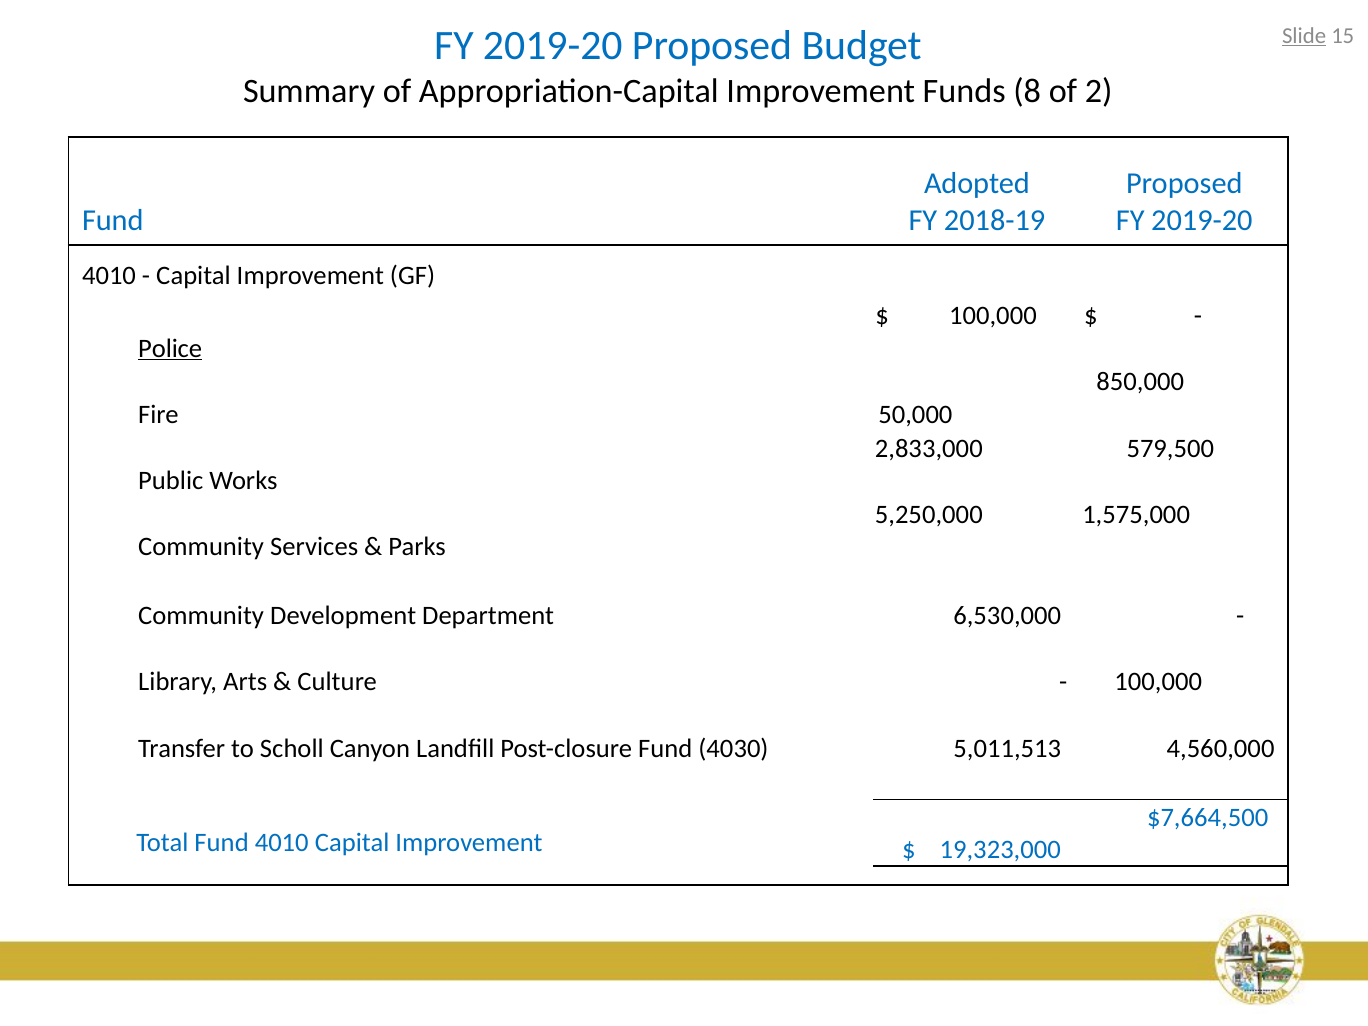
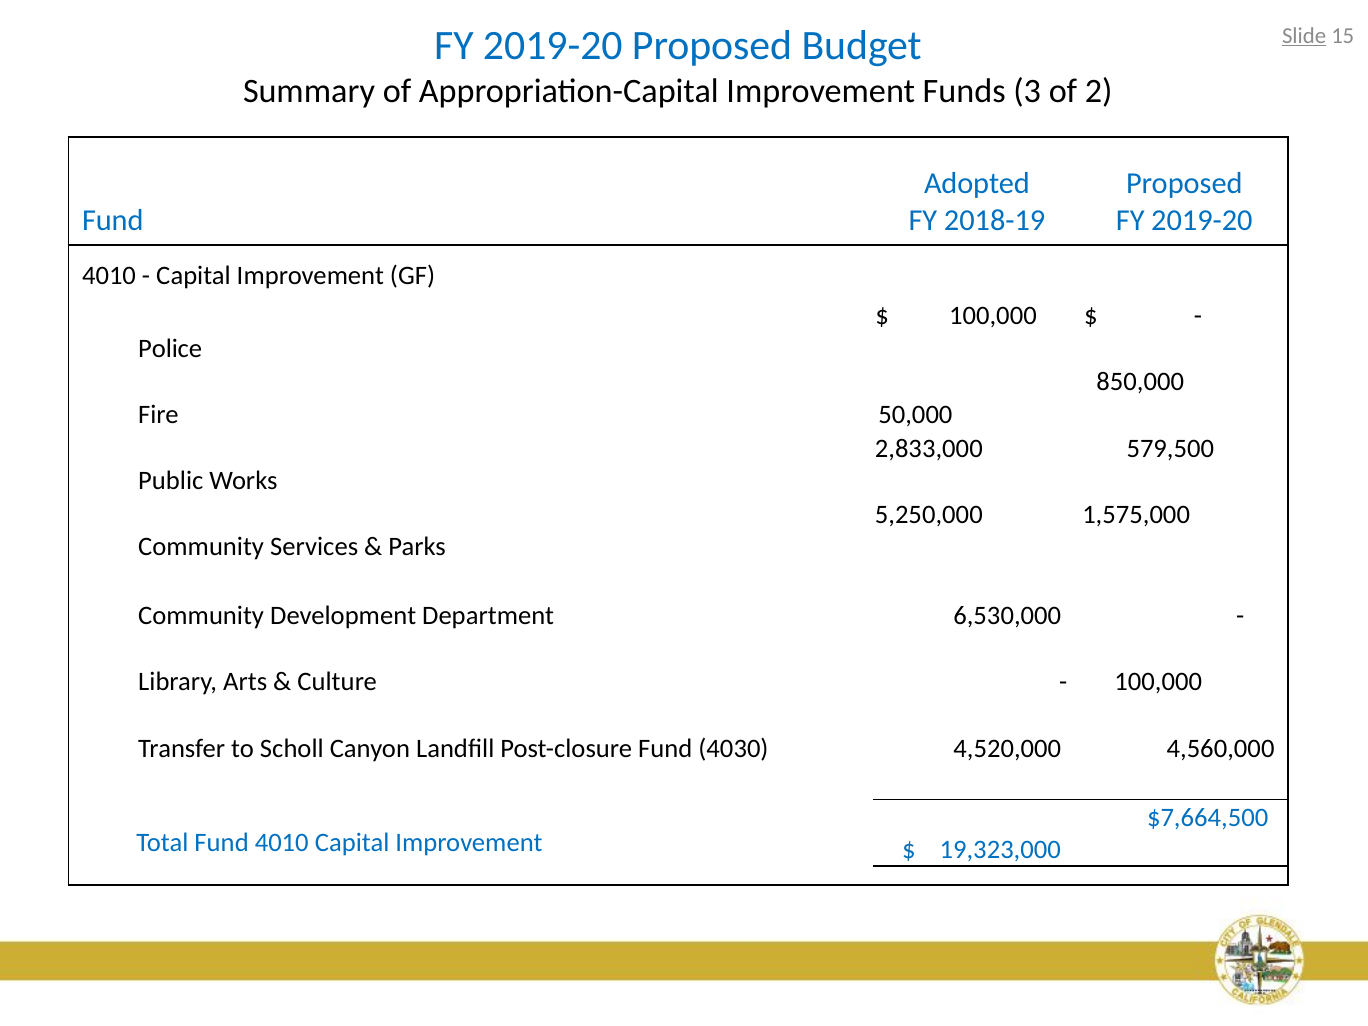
8: 8 -> 3 (1027, 91)
Police underline: present -> none (170, 348)
5,011,513: 5,011,513 -> 4,520,000 (1007, 748)
